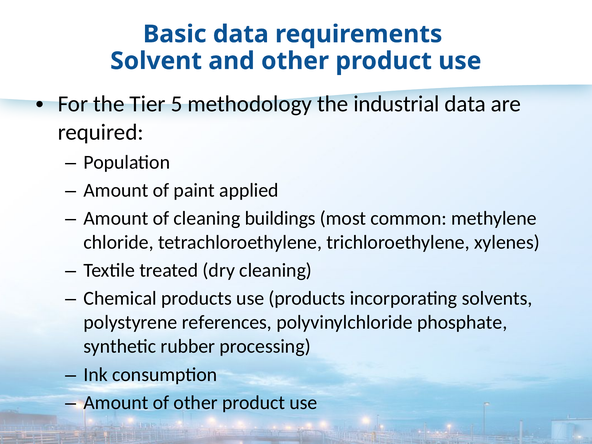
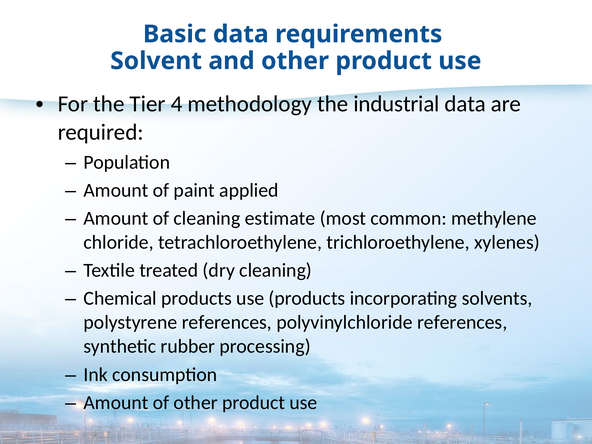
5: 5 -> 4 (177, 104)
buildings: buildings -> estimate (280, 218)
polyvinylchloride phosphate: phosphate -> references (462, 322)
